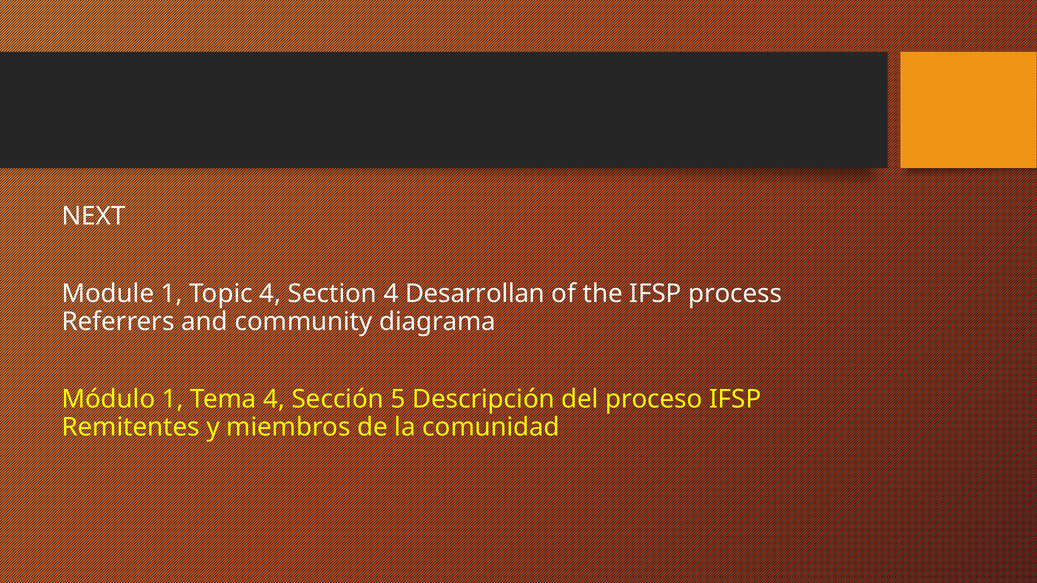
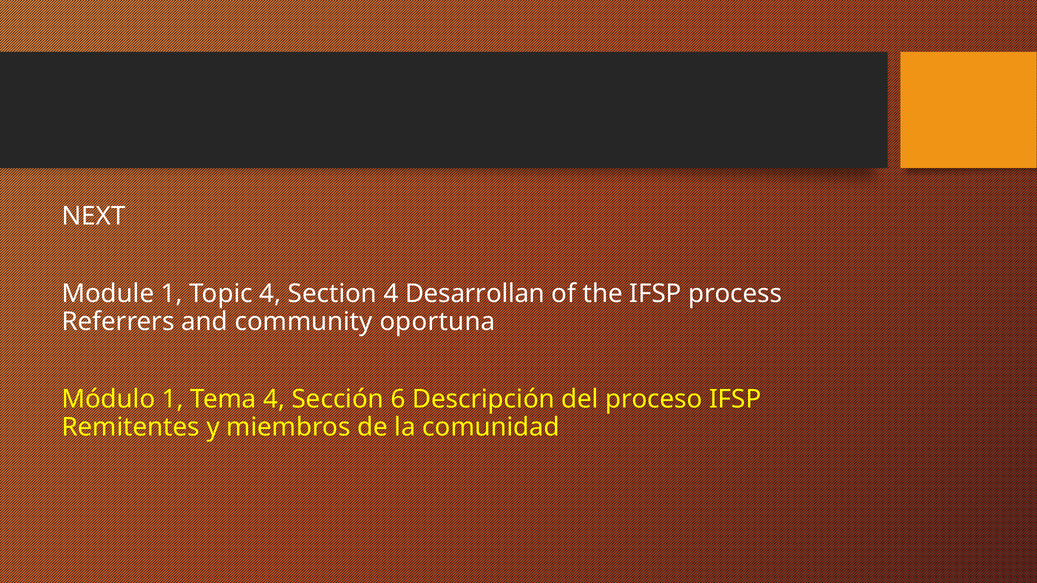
diagrama: diagrama -> oportuna (437, 322)
5: 5 -> 6 (398, 400)
